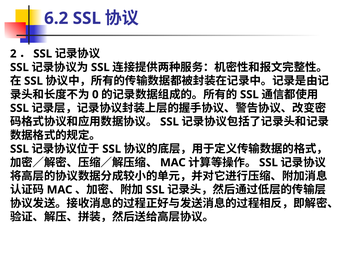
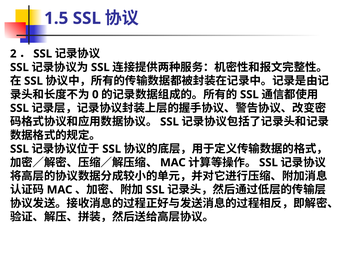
6.2: 6.2 -> 1.5 (56, 18)
